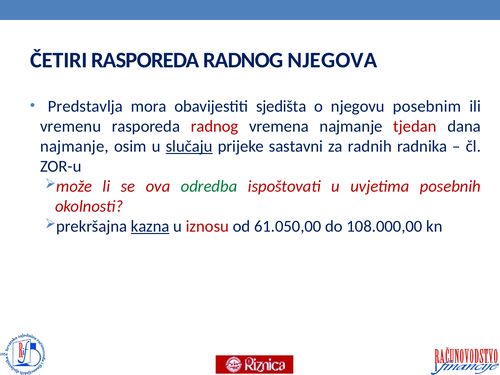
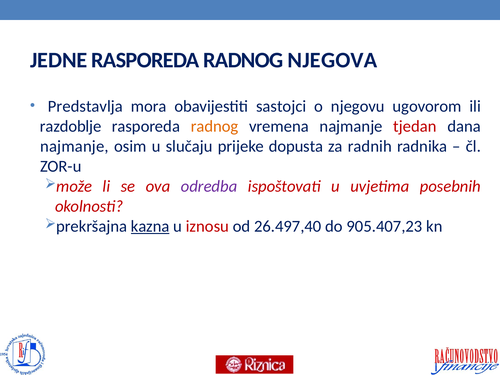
ČETIRI: ČETIRI -> JEDNE (59, 60)
sjedišta: sjedišta -> sastojci (281, 106)
posebnim: posebnim -> ugovorom (427, 106)
vremenu: vremenu -> razdoblje (71, 126)
radnog colour: red -> orange (215, 126)
slučaju underline: present -> none (189, 146)
sastavni: sastavni -> dopusta (296, 146)
odredba colour: green -> purple (209, 186)
61.050,00: 61.050,00 -> 26.497,40 (288, 226)
108.000,00: 108.000,00 -> 905.407,23 (384, 226)
